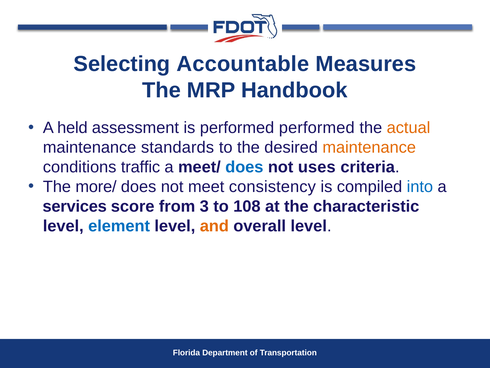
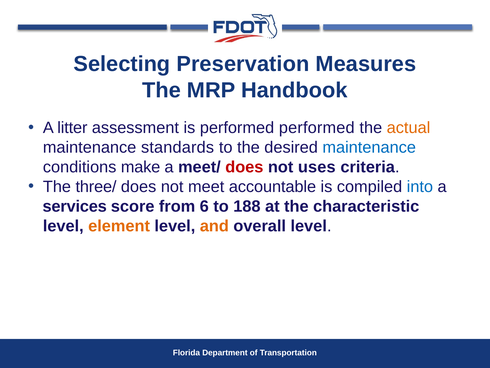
Accountable: Accountable -> Preservation (243, 64)
held: held -> litter (72, 128)
maintenance colour: orange -> blue (369, 147)
traffic: traffic -> make (141, 167)
does colour: blue -> red (244, 167)
more/: more/ -> three/ (96, 186)
consistency: consistency -> accountable (273, 186)
3: 3 -> 6 (204, 206)
108: 108 -> 188 (247, 206)
element colour: blue -> orange (119, 226)
